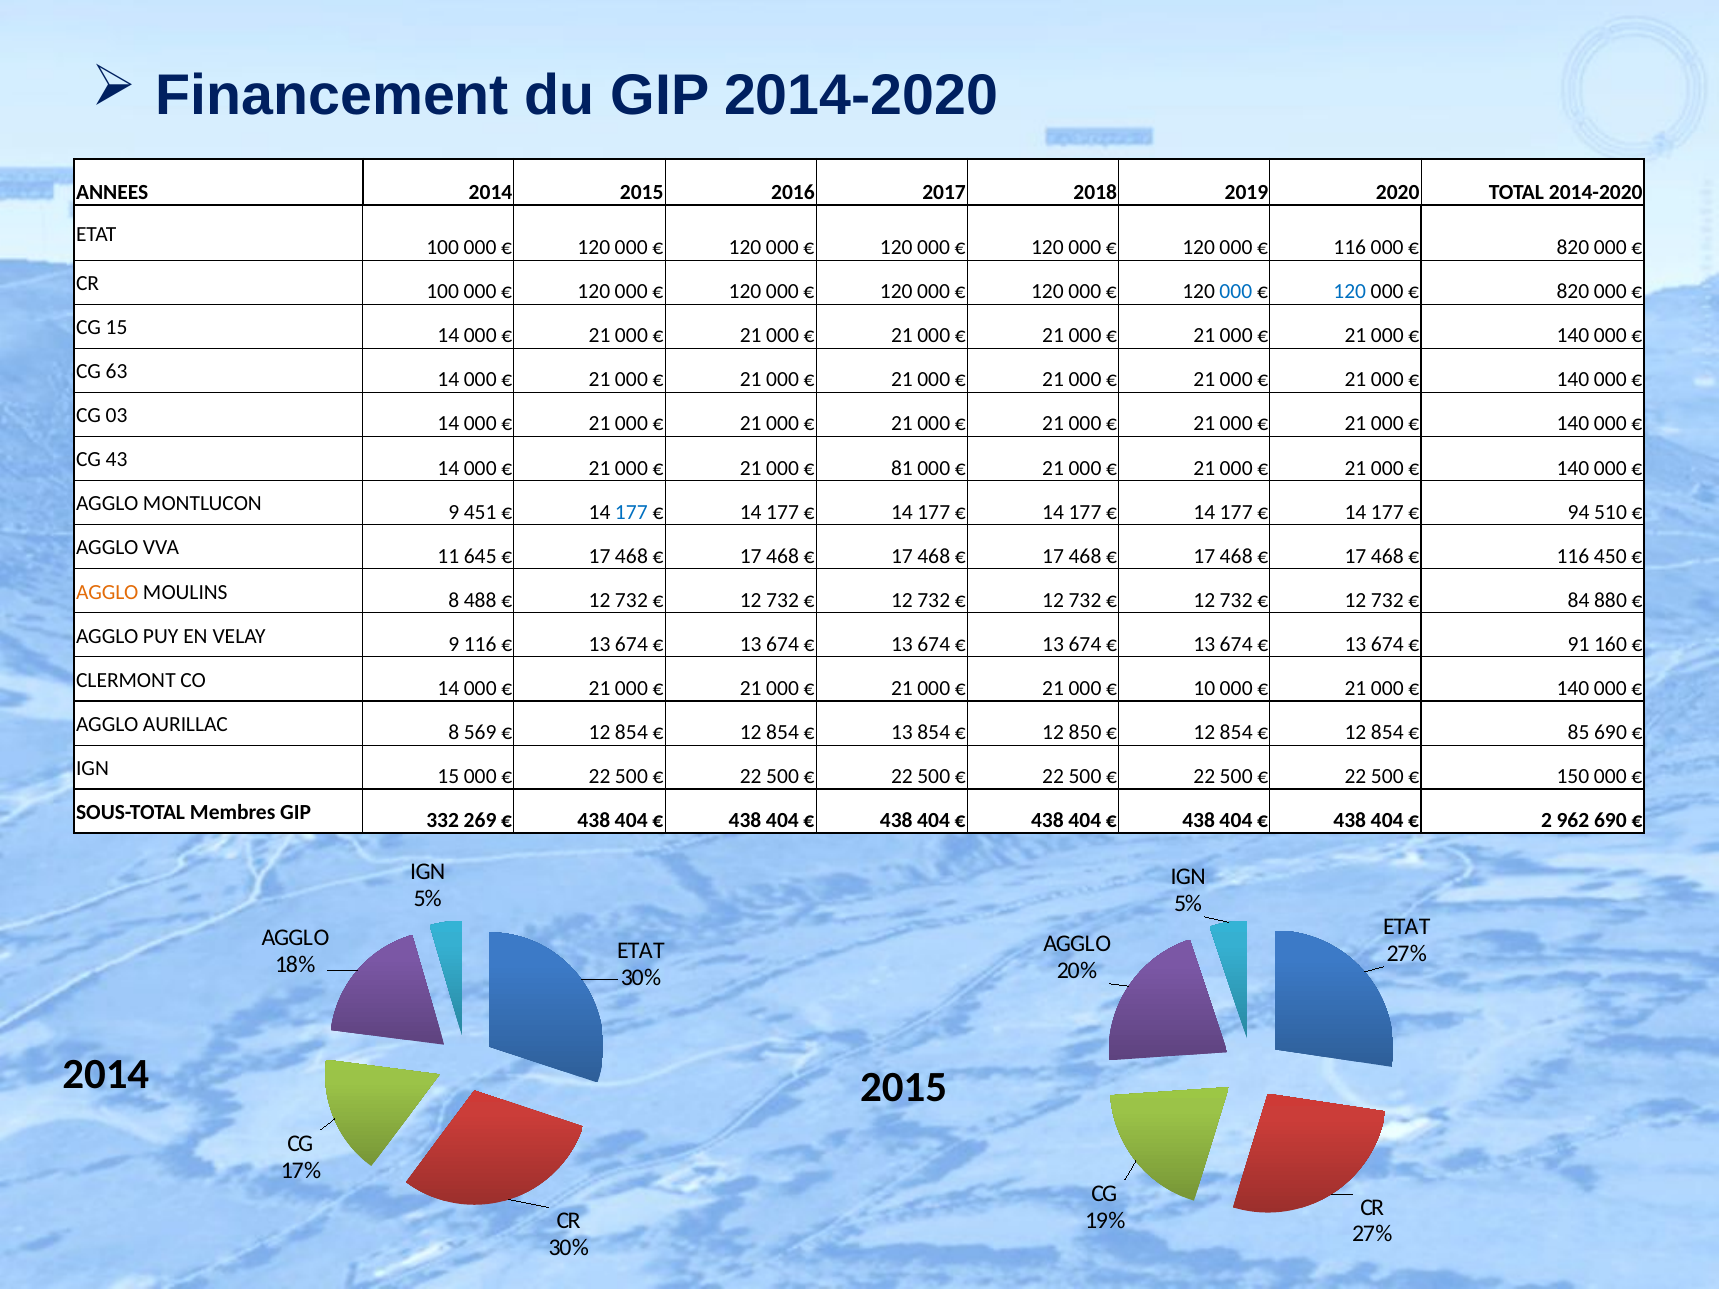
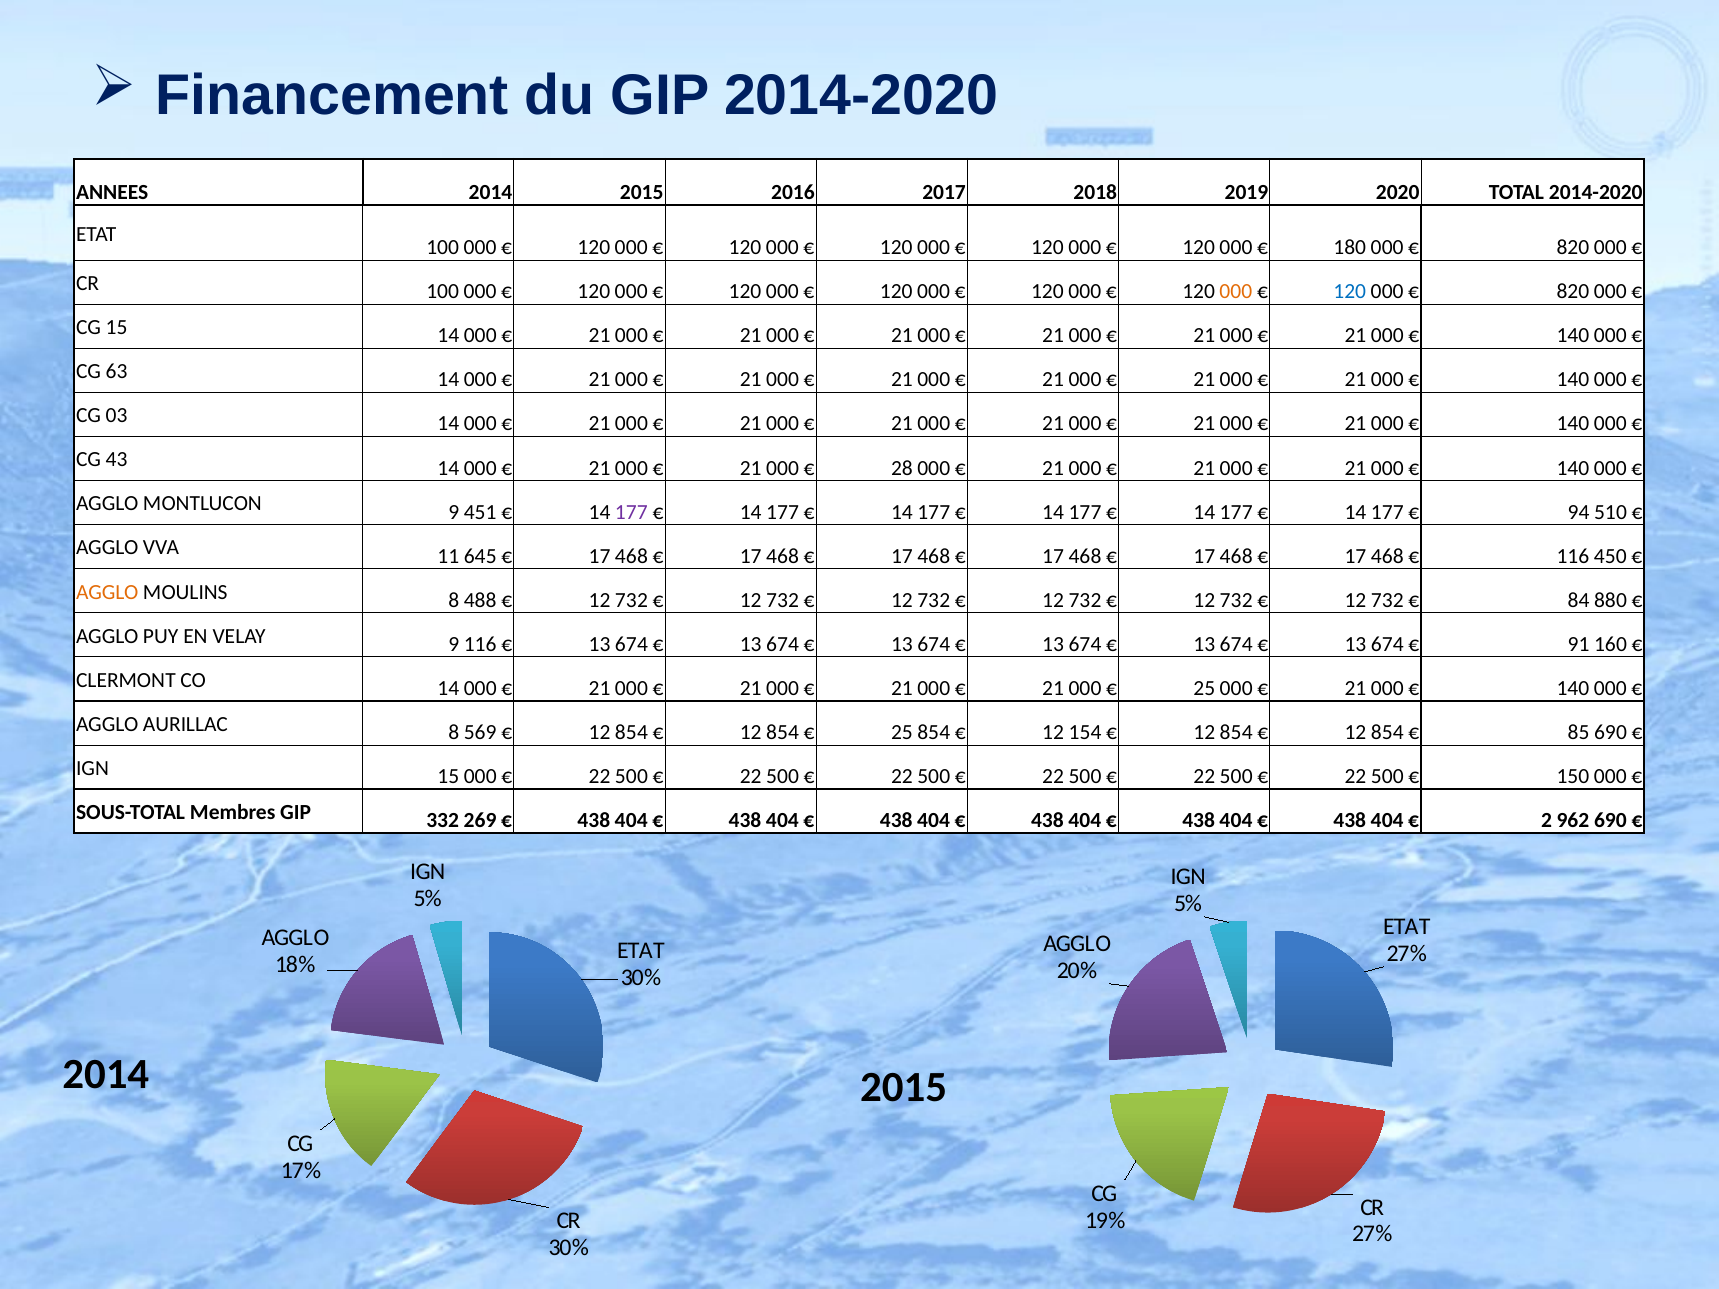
116: 116 -> 180 (1350, 248)
000 colour: blue -> orange (1236, 292)
81: 81 -> 28 (902, 468)
177 colour: blue -> purple (631, 512)
10: 10 -> 25 (1204, 688)
13: 13 -> 25 (902, 732)
850: 850 -> 154 (1085, 732)
